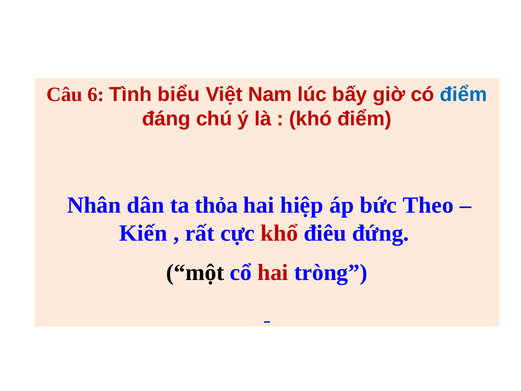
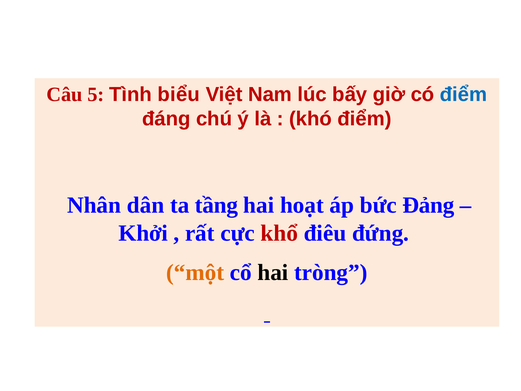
6: 6 -> 5 (96, 94)
thỏa: thỏa -> tầng (216, 205)
hiệp: hiệp -> hoạt (302, 205)
Theo: Theo -> Đảng (429, 205)
Kiến: Kiến -> Khởi (143, 233)
một colour: black -> orange (195, 272)
hai colour: red -> black (273, 272)
